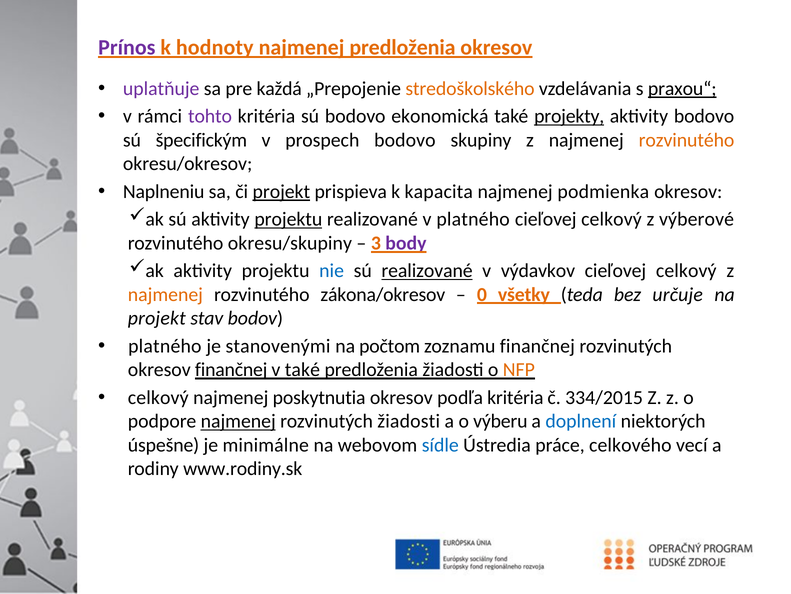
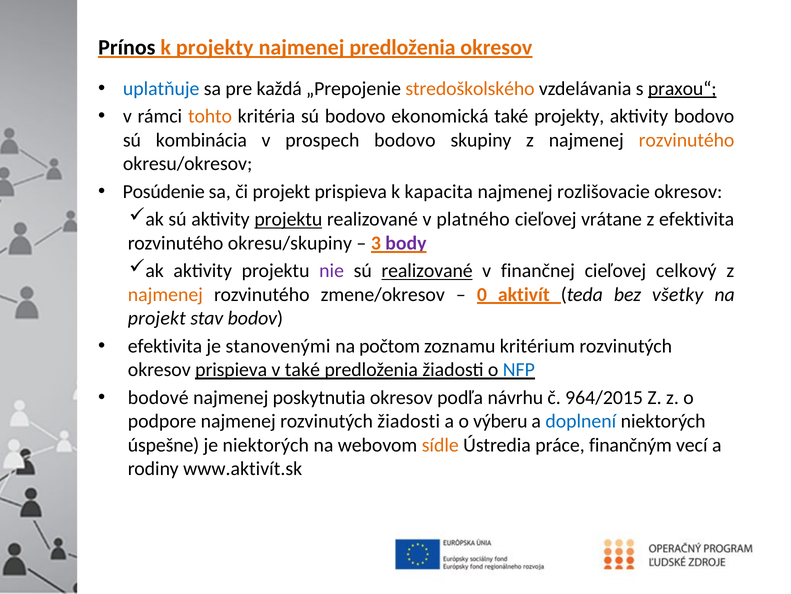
Prínos colour: purple -> black (127, 47)
k hodnoty: hodnoty -> projekty (215, 47)
uplatňuje colour: purple -> blue (161, 89)
tohto colour: purple -> orange (210, 116)
projekty underline: present -> none (569, 116)
špecifickým: špecifickým -> kombinácia (201, 140)
Naplneniu: Naplneniu -> Posúdenie (164, 191)
projekt underline: present -> none (281, 191)
podmienka: podmienka -> rozlišovacie (603, 191)
celkový: celkový -> vrátane (612, 219)
z výberové: výberové -> efektivita (697, 219)
nie colour: blue -> purple (332, 271)
výdavkov: výdavkov -> finančnej (538, 271)
zákona/okresov: zákona/okresov -> zmene/okresov (383, 294)
všetky: všetky -> aktivít (524, 294)
určuje: určuje -> všetky (678, 294)
platného: platného -> efektivita (165, 346)
zoznamu finančnej: finančnej -> kritérium (537, 346)
okresov finančnej: finančnej -> prispieva (231, 369)
NFP colour: orange -> blue (519, 369)
celkový: celkový -> bodové (158, 397)
podľa kritéria: kritéria -> návrhu (515, 397)
334/2015: 334/2015 -> 964/2015 (604, 397)
najmenej underline: present -> none (238, 421)
je minimálne: minimálne -> niektorých (266, 445)
sídle colour: blue -> orange (440, 445)
celkového: celkového -> finančným (630, 445)
www.rodiny.sk: www.rodiny.sk -> www.aktivít.sk (243, 468)
